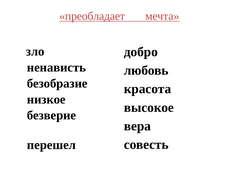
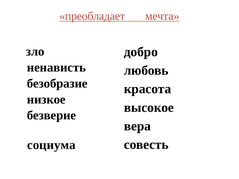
перешел: перешел -> социума (51, 145)
